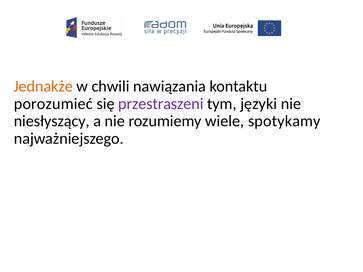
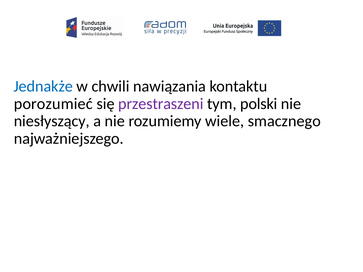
Jednakże colour: orange -> blue (43, 86)
języki: języki -> polski (259, 104)
spotykamy: spotykamy -> smacznego (284, 121)
